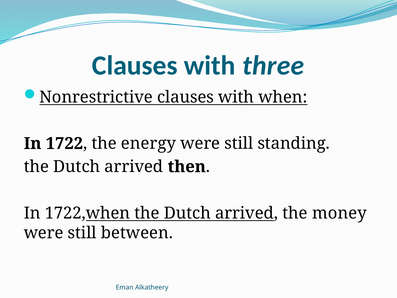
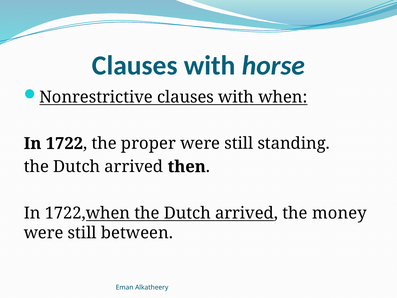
three: three -> horse (273, 66)
energy: energy -> proper (148, 143)
